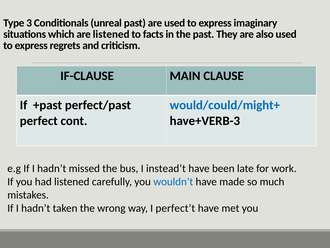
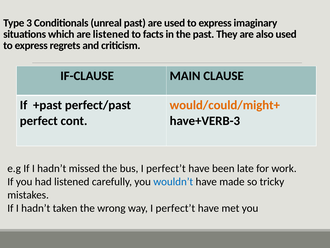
would/could/might+ colour: blue -> orange (225, 105)
bus I instead’t: instead’t -> perfect’t (166, 168)
much: much -> tricky (272, 181)
